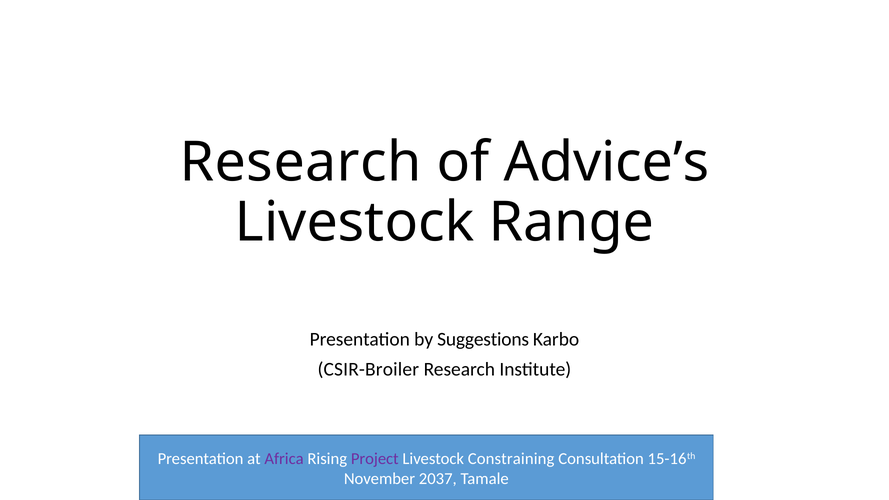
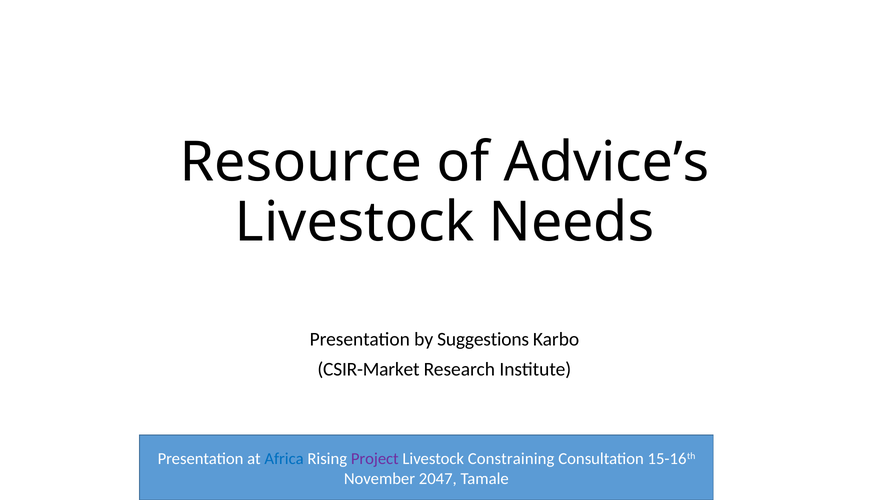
Research: Research -> Resource (301, 162)
Range: Range -> Needs (572, 222)
CSIR-Broiler: CSIR-Broiler -> CSIR-Market (368, 370)
Africa colour: purple -> blue (284, 459)
2037: 2037 -> 2047 (438, 479)
